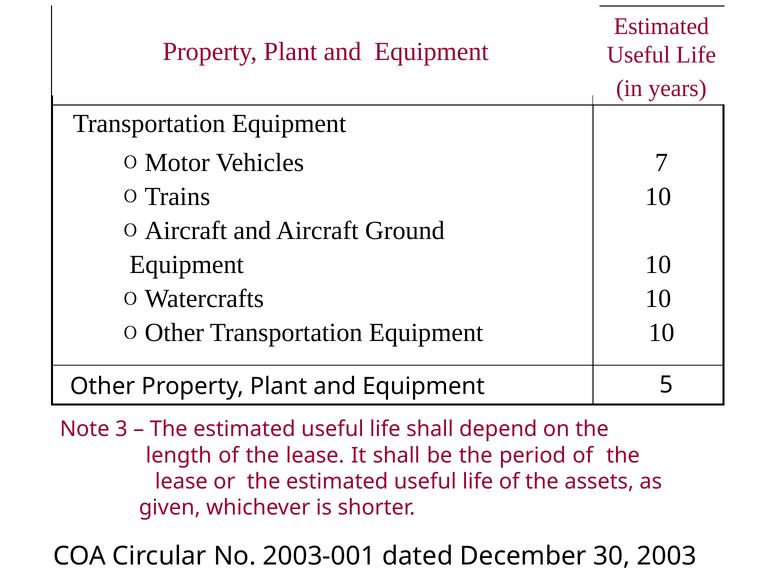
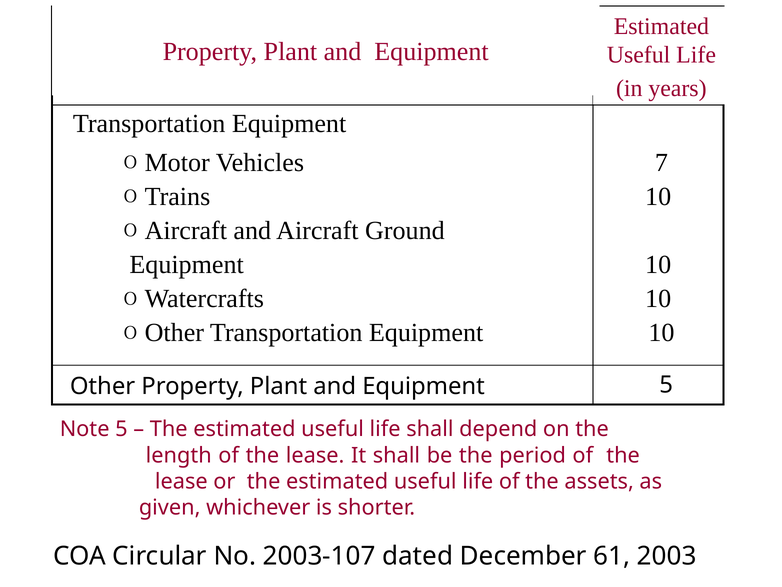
Note 3: 3 -> 5 (121, 429)
2003-001: 2003-001 -> 2003-107 (319, 556)
30: 30 -> 61 (612, 556)
